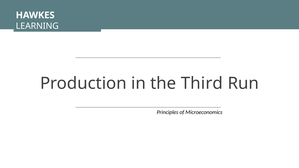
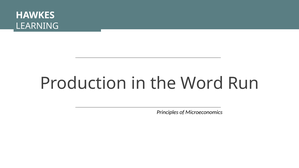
Third: Third -> Word (202, 84)
